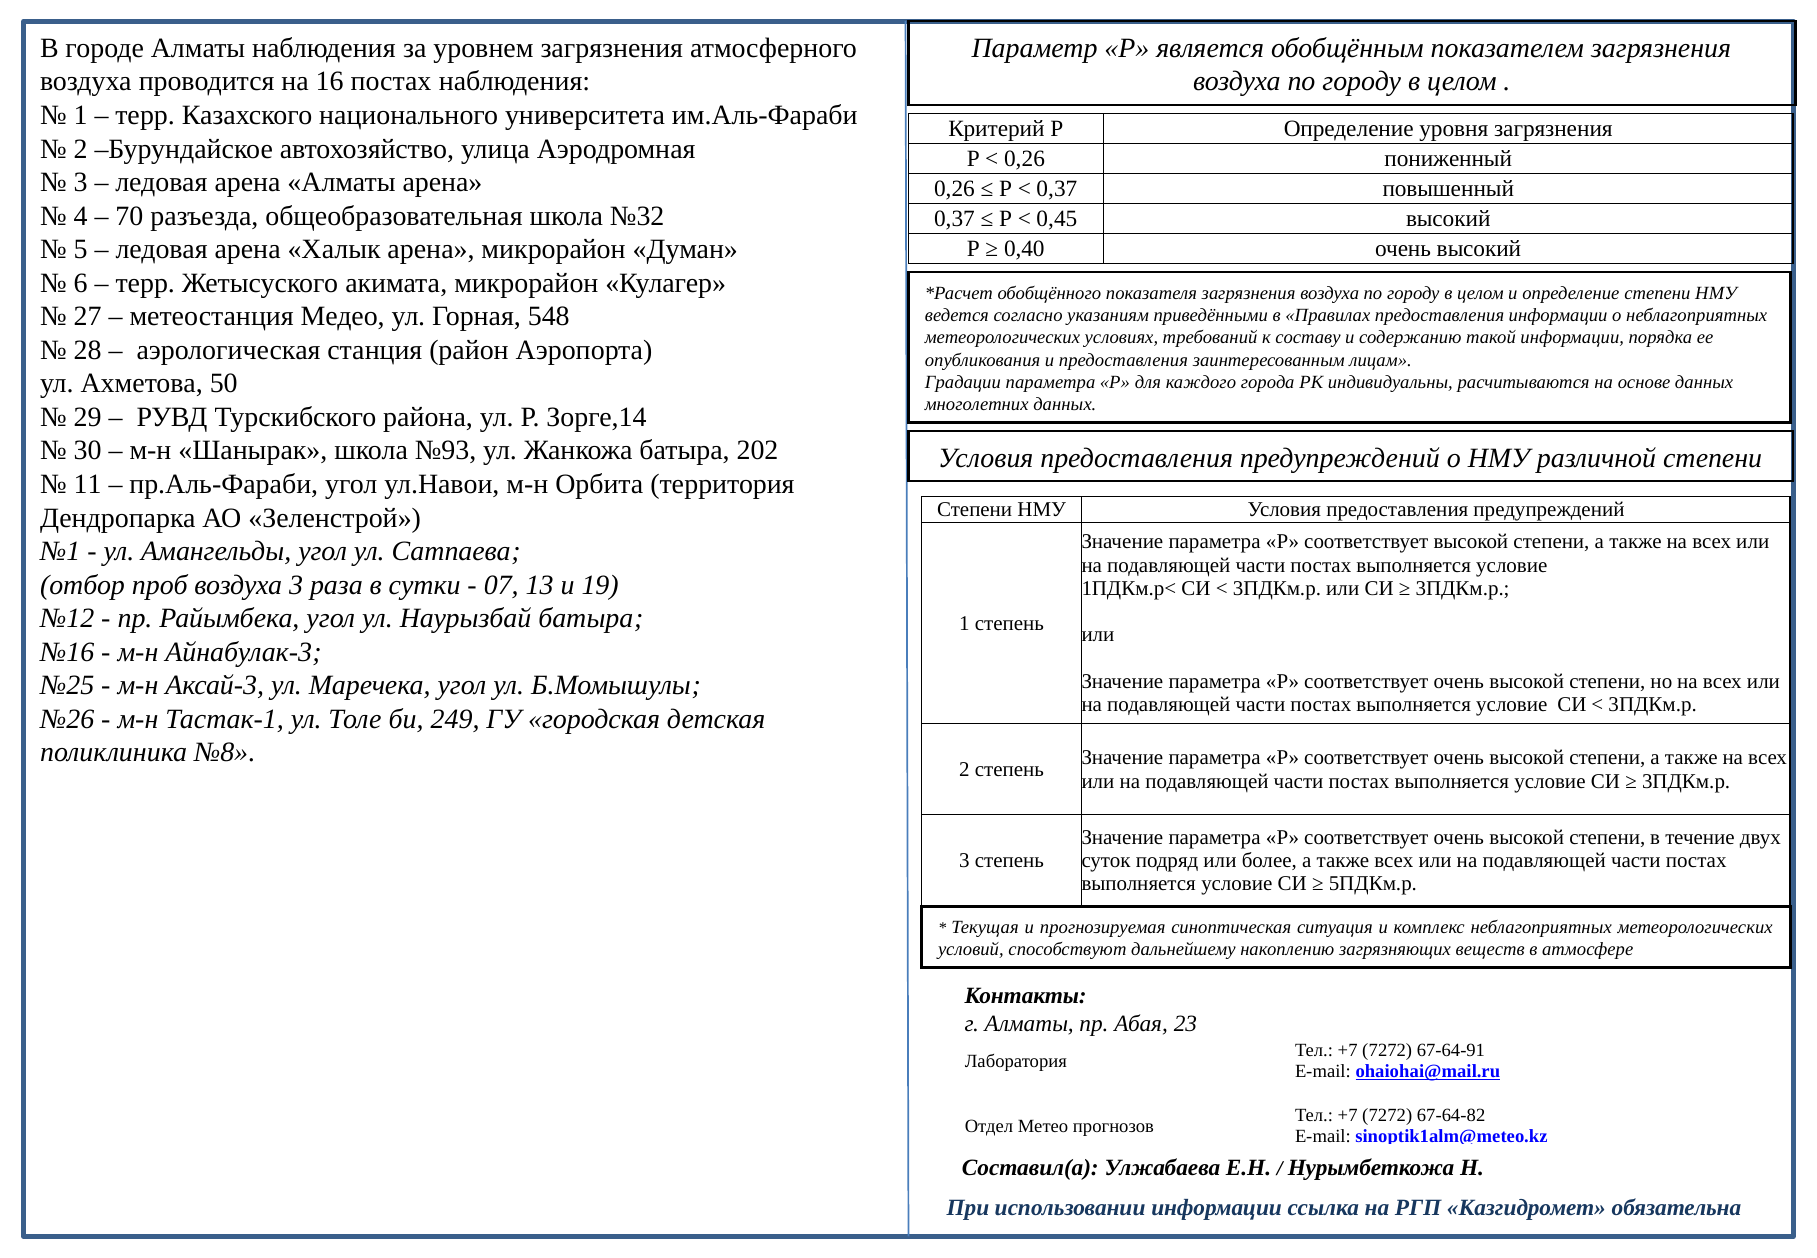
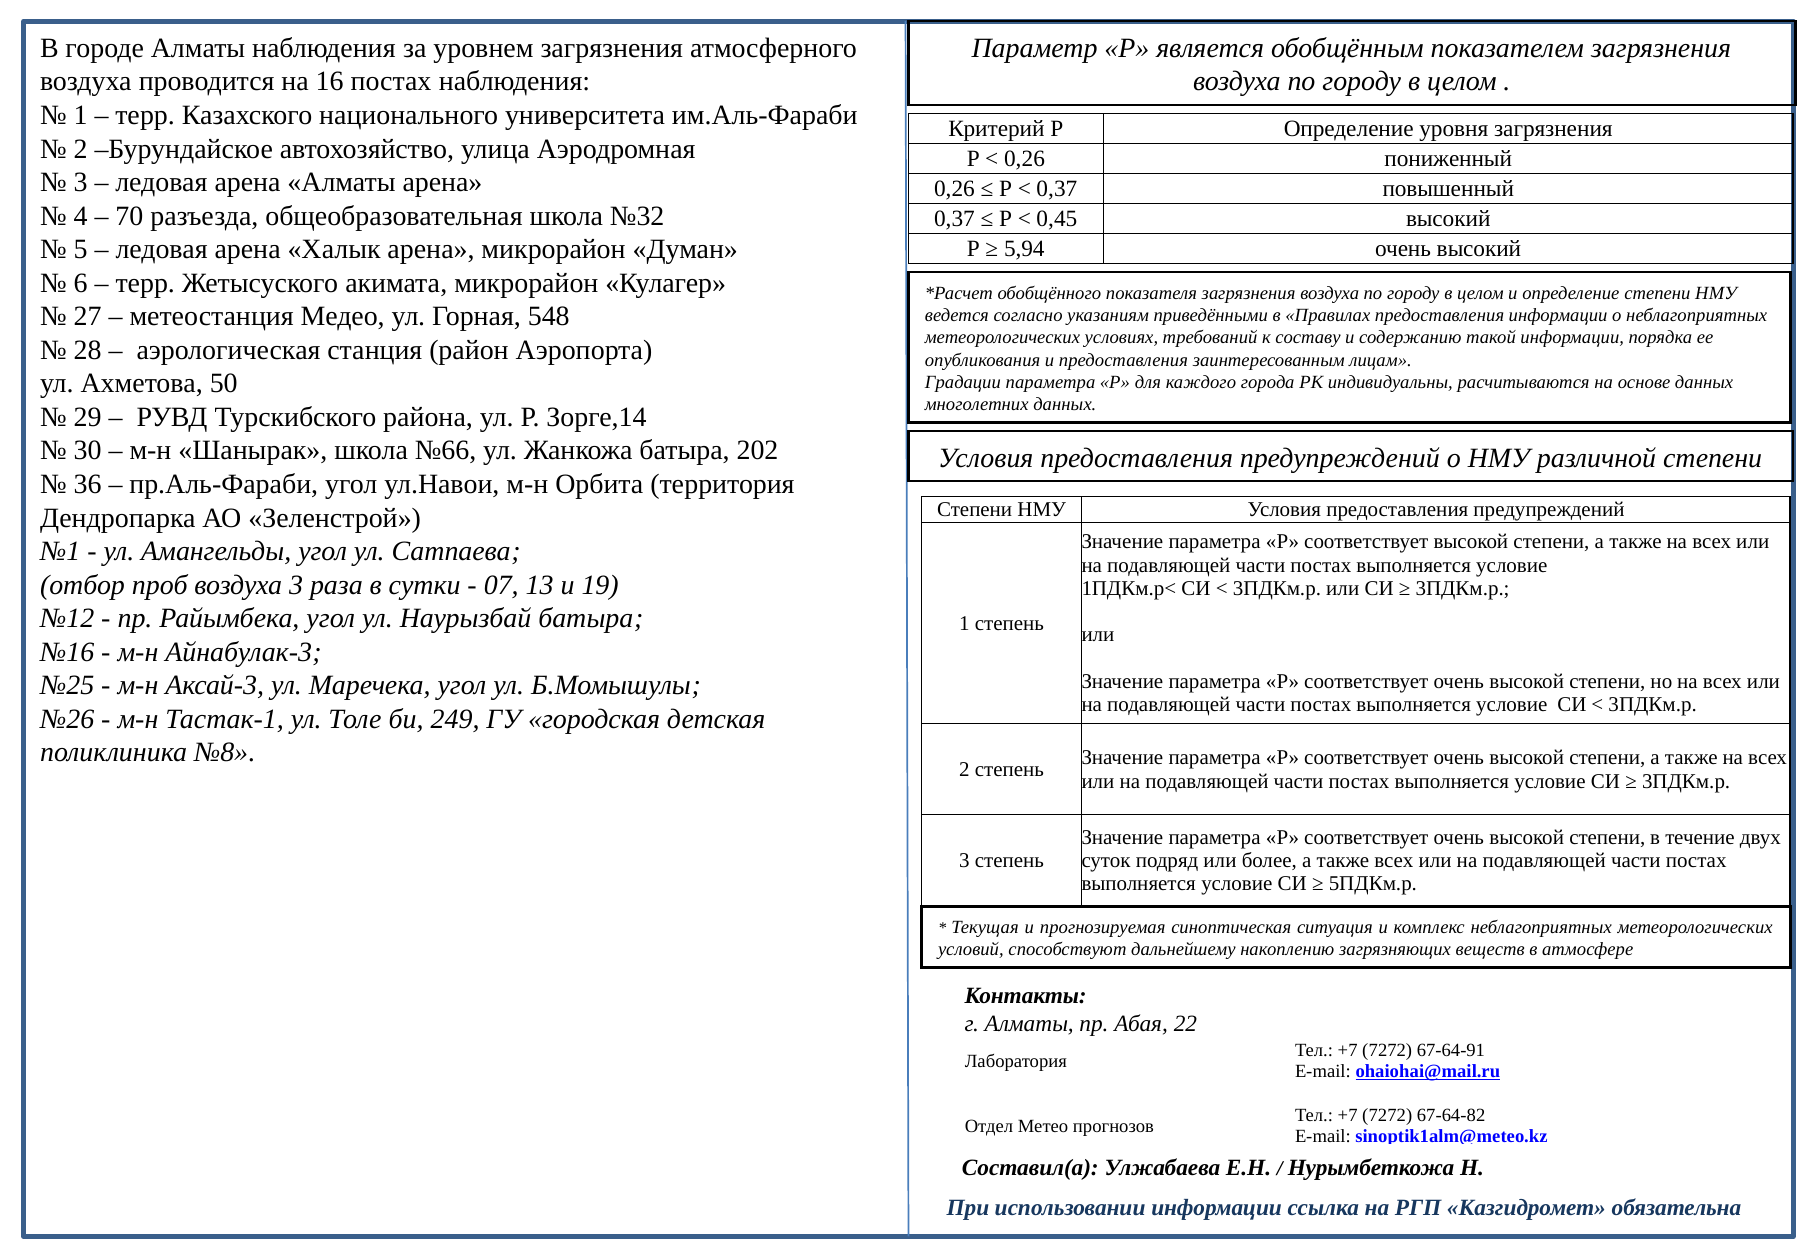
0,40: 0,40 -> 5,94 (1024, 249)
№93: №93 -> №66 (446, 451)
11: 11 -> 36 (88, 484)
23: 23 -> 22 (1185, 1024)
